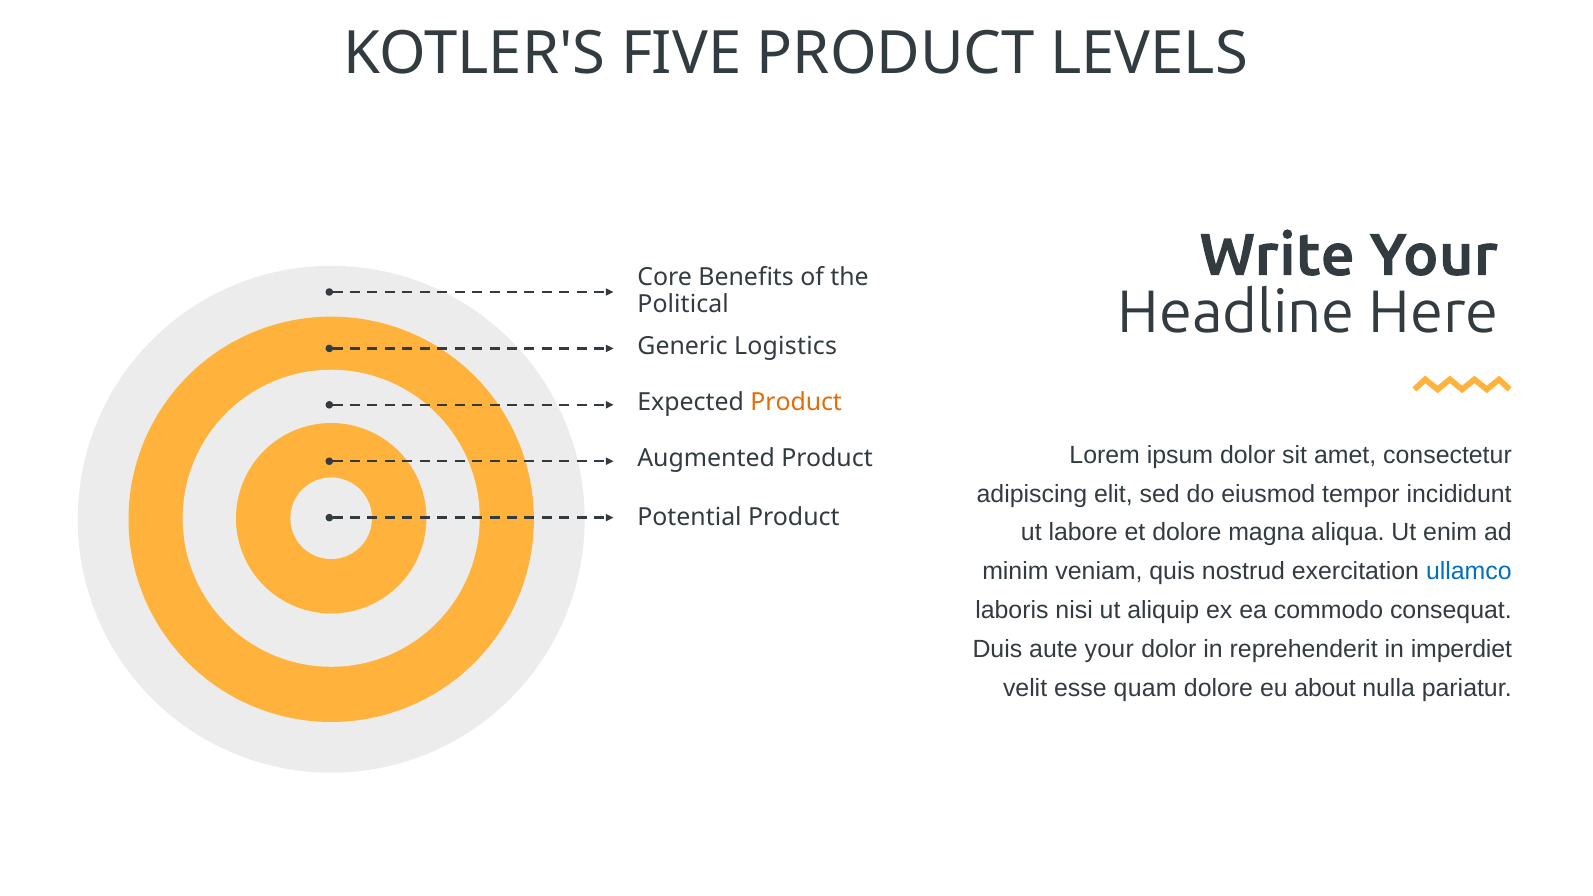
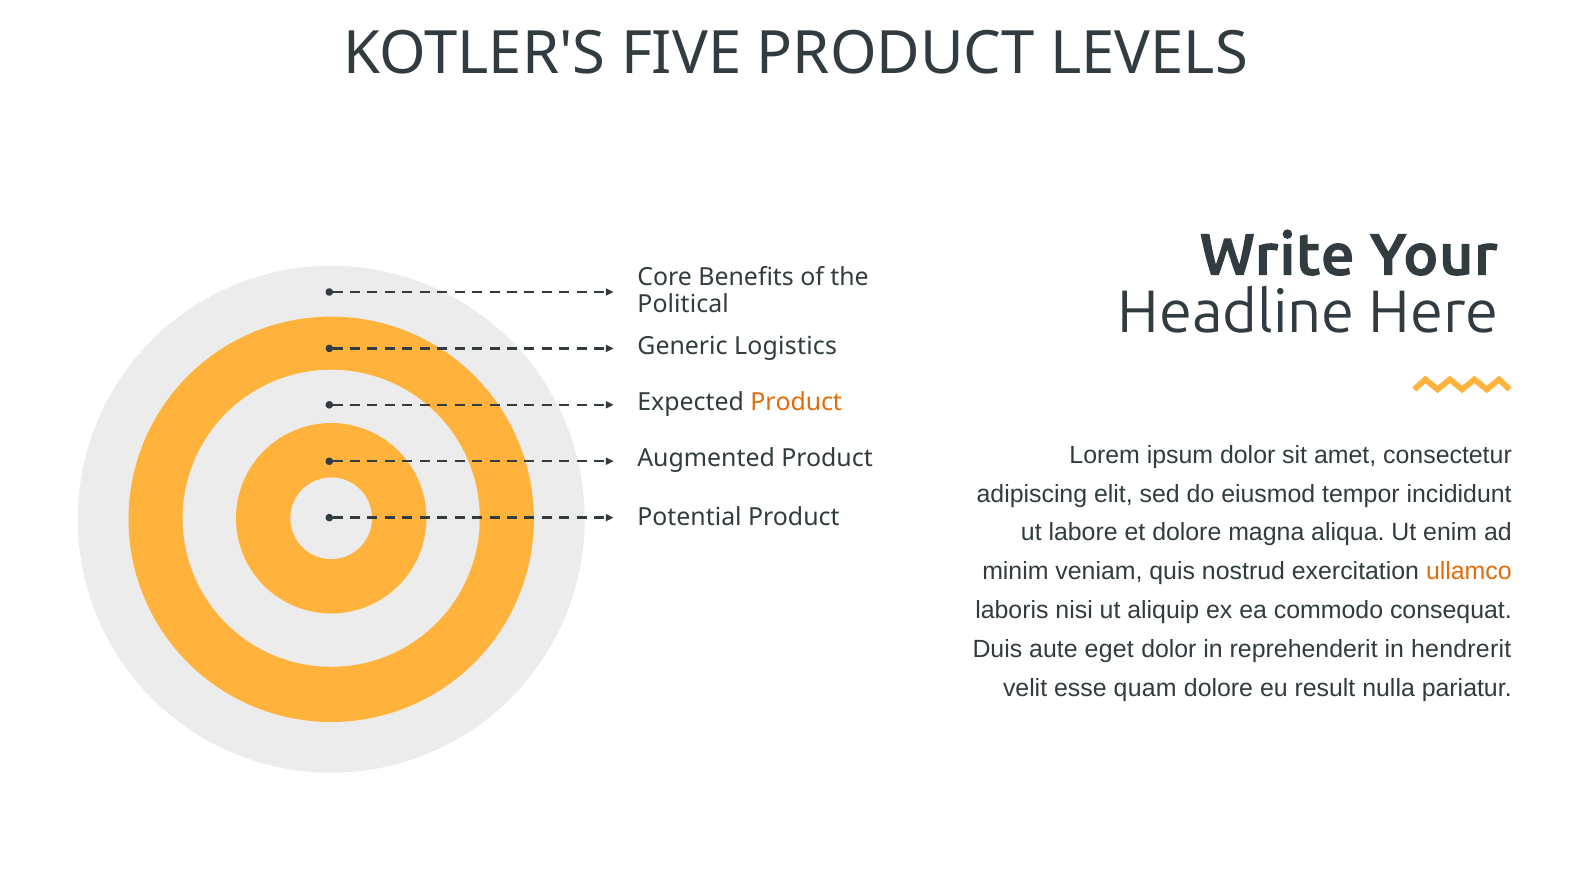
ullamco colour: blue -> orange (1469, 572)
aute your: your -> eget (1109, 649)
imperdiet: imperdiet -> hendrerit (1461, 649)
about: about -> result (1325, 688)
